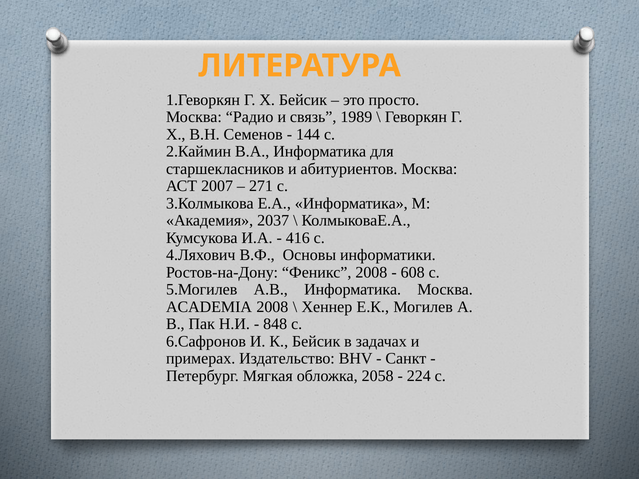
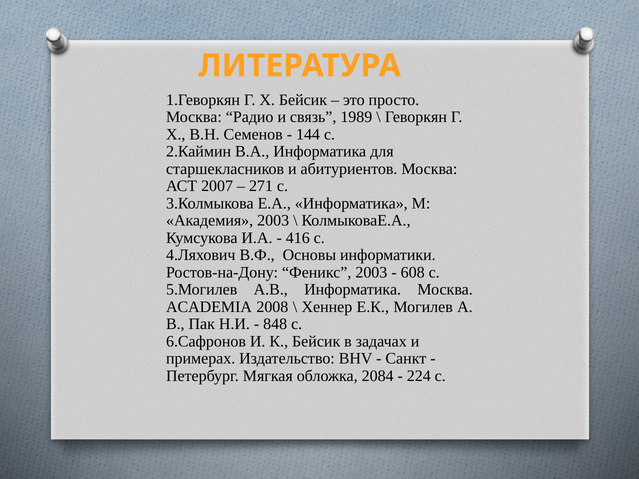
Академия 2037: 2037 -> 2003 (273, 221)
Феникс 2008: 2008 -> 2003 (371, 273)
2058: 2058 -> 2084 (378, 376)
